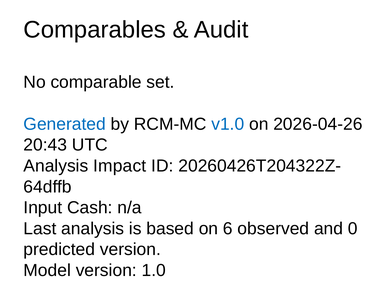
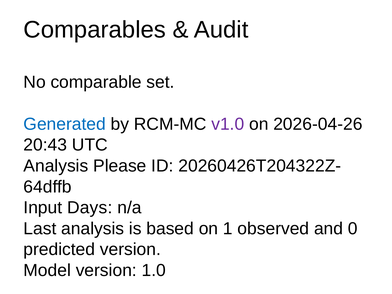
v1.0 colour: blue -> purple (228, 124)
Impact: Impact -> Please (120, 166)
Cash: Cash -> Days (90, 208)
6: 6 -> 1 (228, 229)
